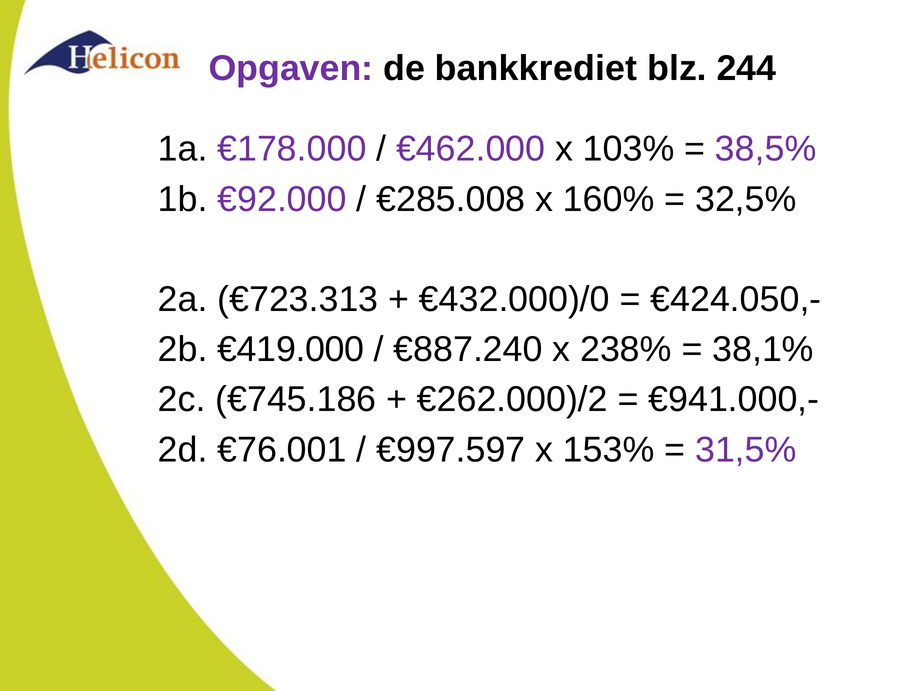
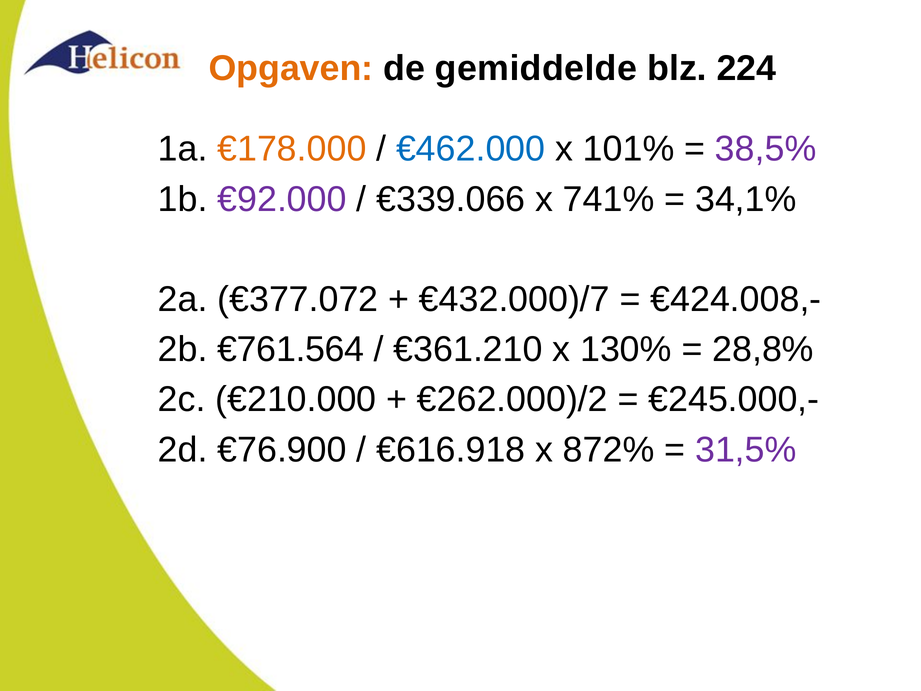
Opgaven colour: purple -> orange (291, 69)
bankkrediet: bankkrediet -> gemiddelde (536, 69)
244: 244 -> 224 (746, 69)
€178.000 colour: purple -> orange (292, 149)
€462.000 colour: purple -> blue (471, 149)
103%: 103% -> 101% (629, 149)
€285.008: €285.008 -> €339.066 (451, 199)
160%: 160% -> 741% (609, 199)
32,5%: 32,5% -> 34,1% (746, 199)
€723.313: €723.313 -> €377.072 (298, 299)
€432.000)/0: €432.000)/0 -> €432.000)/7 (514, 299)
€424.050,-: €424.050,- -> €424.008,- (736, 299)
€419.000: €419.000 -> €761.564 (291, 349)
€887.240: €887.240 -> €361.210 (468, 349)
238%: 238% -> 130% (626, 349)
38,1%: 38,1% -> 28,8% (763, 349)
€745.186: €745.186 -> €210.000 (296, 399)
€941.000,-: €941.000,- -> €245.000,- (734, 399)
€76.001: €76.001 -> €76.900 (282, 450)
€997.597: €997.597 -> €616.918 (451, 450)
153%: 153% -> 872% (609, 450)
